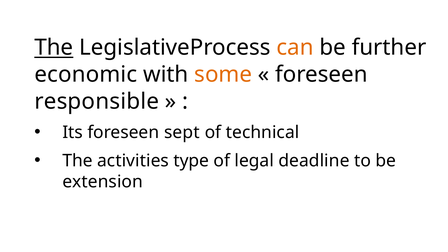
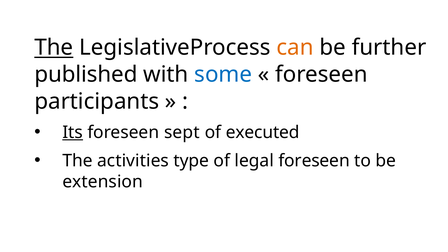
economic: economic -> published (86, 74)
some colour: orange -> blue (223, 74)
responsible: responsible -> participants (97, 101)
Its underline: none -> present (73, 132)
technical: technical -> executed (263, 132)
legal deadline: deadline -> foreseen (314, 161)
